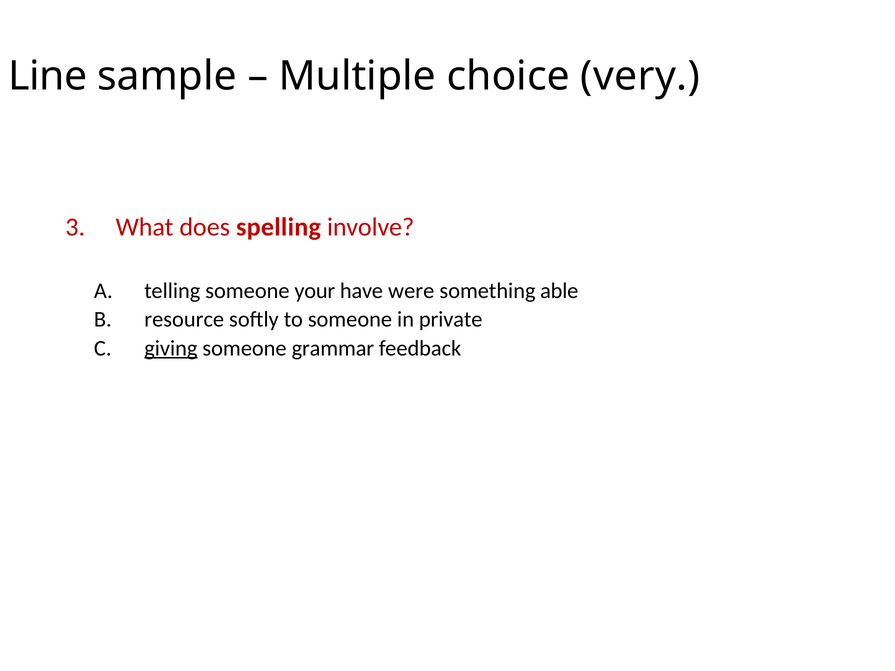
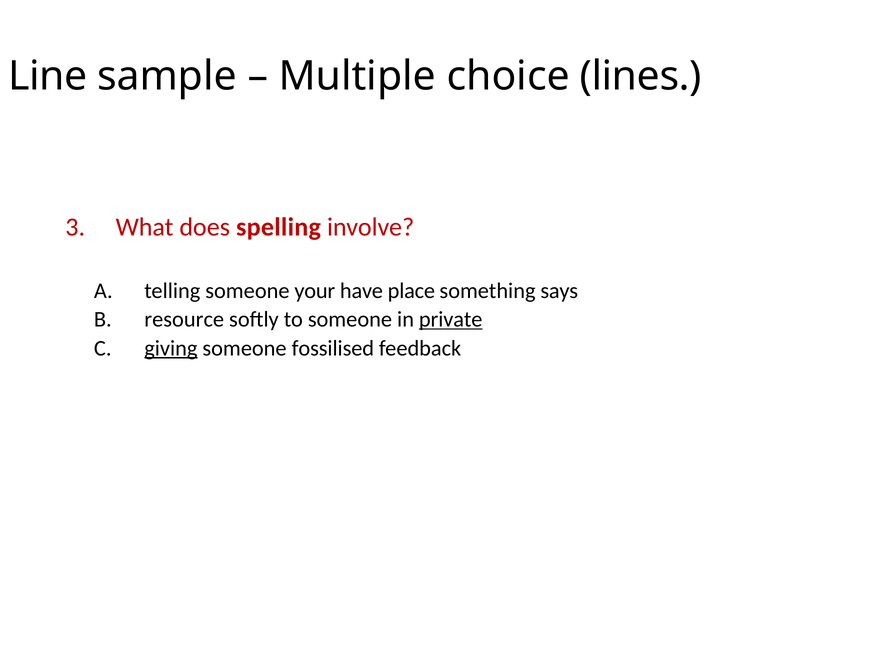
very: very -> lines (641, 76)
were: were -> place (411, 291)
able: able -> says (559, 291)
private underline: none -> present (451, 320)
grammar: grammar -> fossilised (333, 348)
